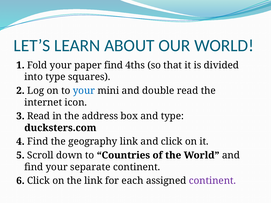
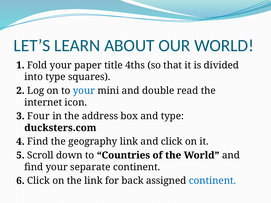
paper find: find -> title (113, 65)
3 Read: Read -> Four (38, 116)
each: each -> back (133, 181)
continent colour: purple -> blue (212, 181)
